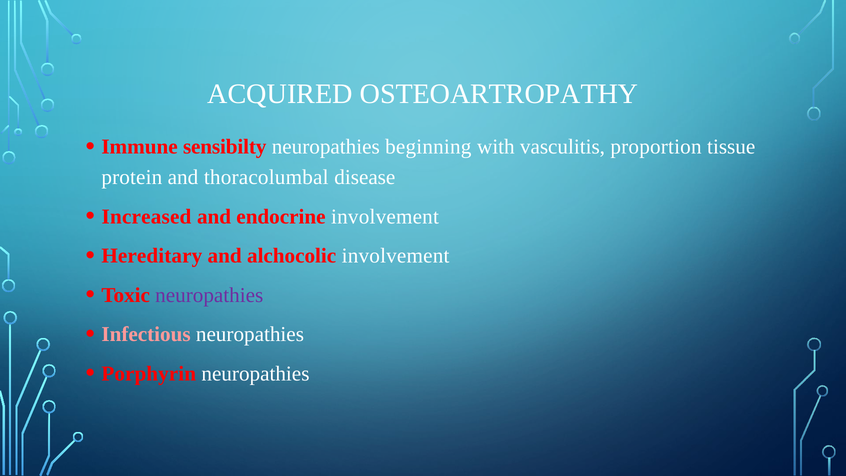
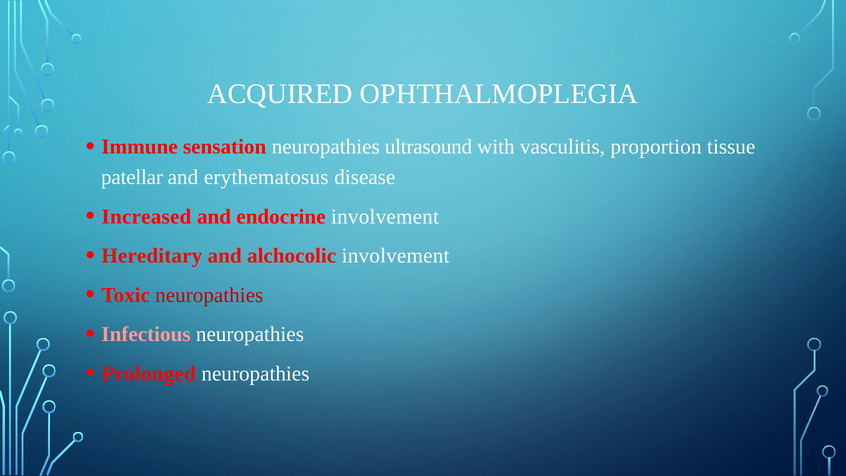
OSTEOARTROPATHY: OSTEOARTROPATHY -> OPHTHALMOPLEGIA (499, 94)
sensibilty: sensibilty -> sensation (225, 147)
beginning: beginning -> ultrasound (429, 147)
protein: protein -> patellar (132, 177)
thoracolumbal: thoracolumbal -> erythematosus (266, 177)
neuropathies colour: purple -> red (209, 295)
Porphyrin: Porphyrin -> Prolonged (149, 374)
